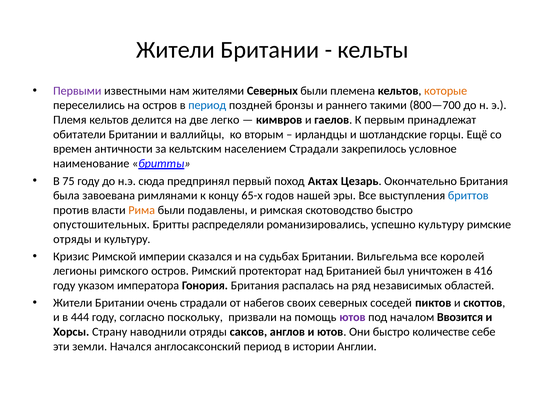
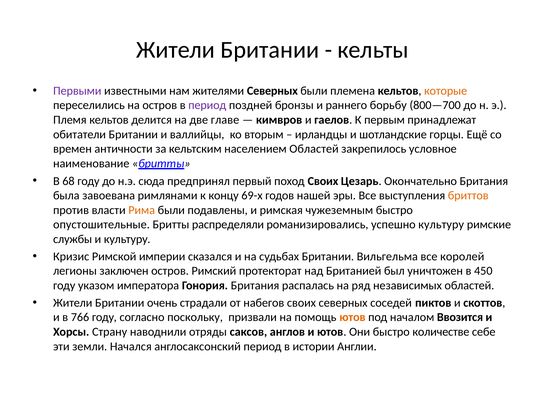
период colour: blue -> purple (207, 105)
такими: такими -> борьбу (388, 105)
легко: легко -> главе (225, 120)
населением Страдали: Страдали -> Областей (314, 149)
75: 75 -> 68 (69, 181)
поход Актах: Актах -> Своих (323, 181)
65-х: 65-х -> 69-х (252, 195)
бриттов colour: blue -> orange (468, 195)
скотоводство: скотоводство -> чужеземным (339, 210)
опустошительных: опустошительных -> опустошительные (101, 224)
отряды: отряды -> службы (73, 239)
римского: римского -> заключен (124, 271)
416: 416 -> 450 (483, 271)
444: 444 -> 766 (80, 317)
ютов colour: purple -> orange (352, 317)
